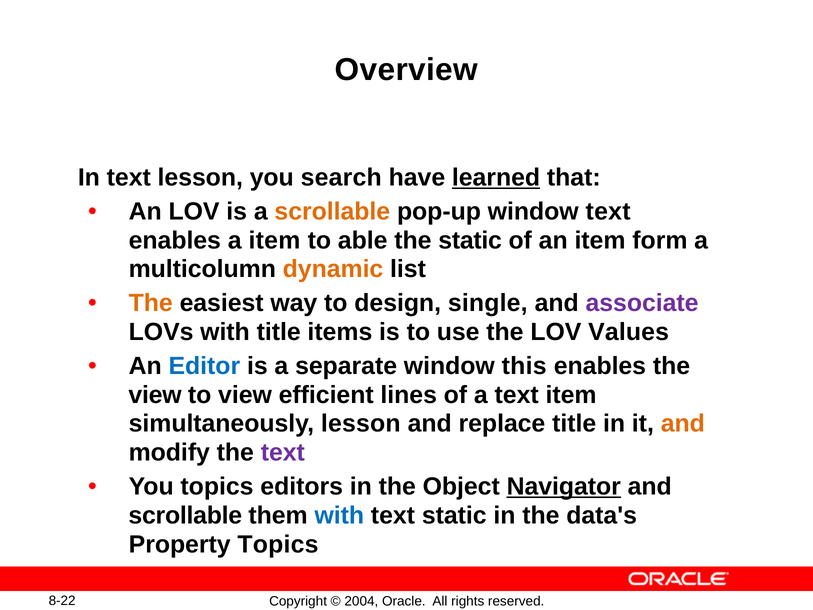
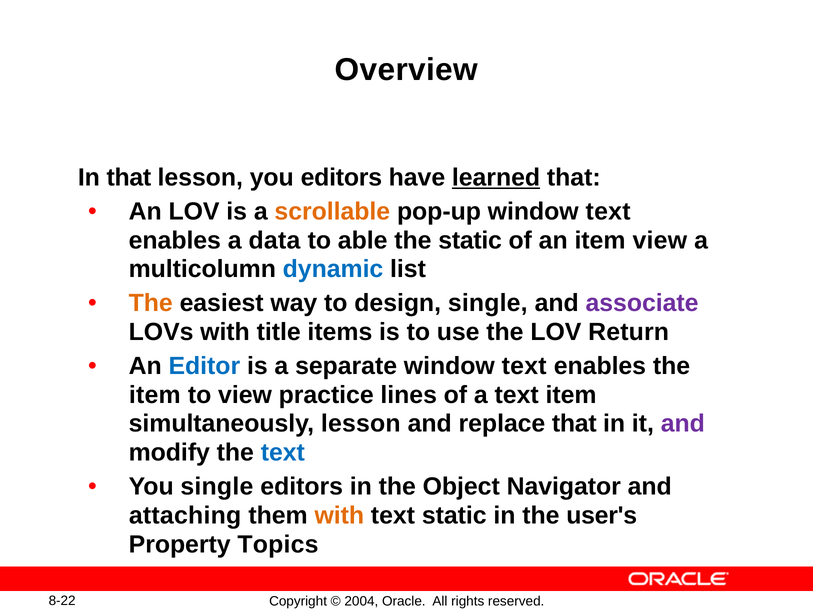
In text: text -> that (129, 178)
you search: search -> editors (341, 178)
a item: item -> data (274, 240)
item form: form -> view (660, 240)
dynamic colour: orange -> blue (333, 269)
Values: Values -> Return (629, 332)
separate window this: this -> text (524, 366)
view: view -> item (155, 395)
efficient: efficient -> practice (326, 395)
replace title: title -> that (574, 424)
and colour: orange -> purple (683, 424)
text colour: purple -> blue (283, 453)
You topics: topics -> single (217, 486)
Navigator underline: present -> none (564, 486)
scrollable: scrollable -> attaching (185, 515)
with colour: blue -> orange (339, 515)
data's: data's -> user's (602, 515)
